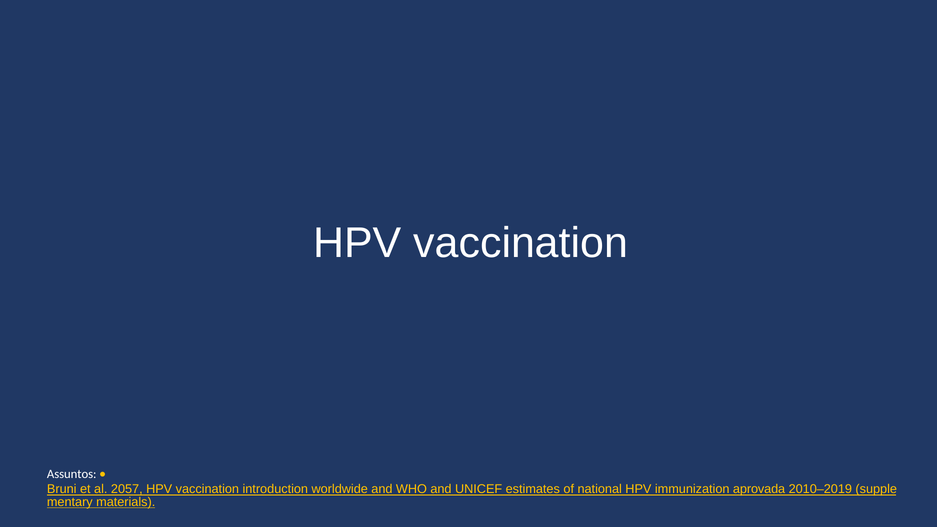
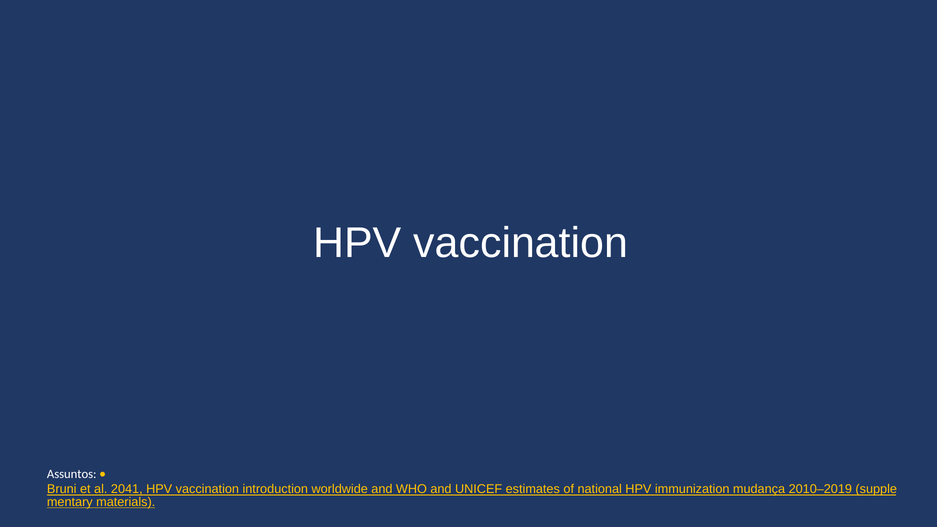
2057: 2057 -> 2041 (127, 489)
aprovada: aprovada -> mudança (759, 489)
